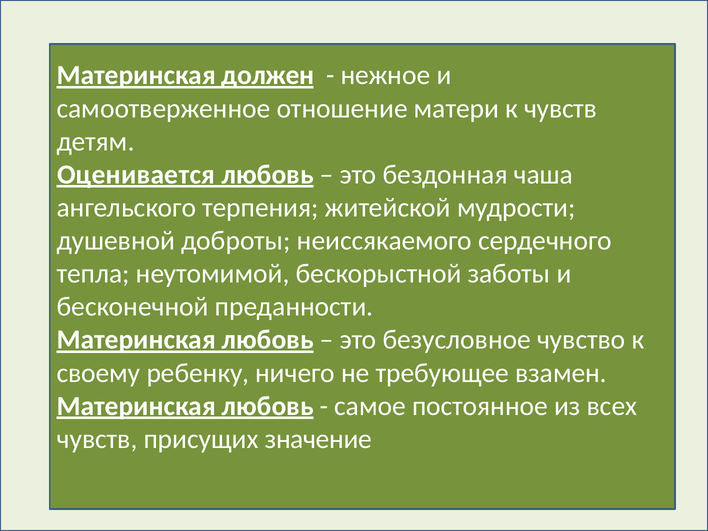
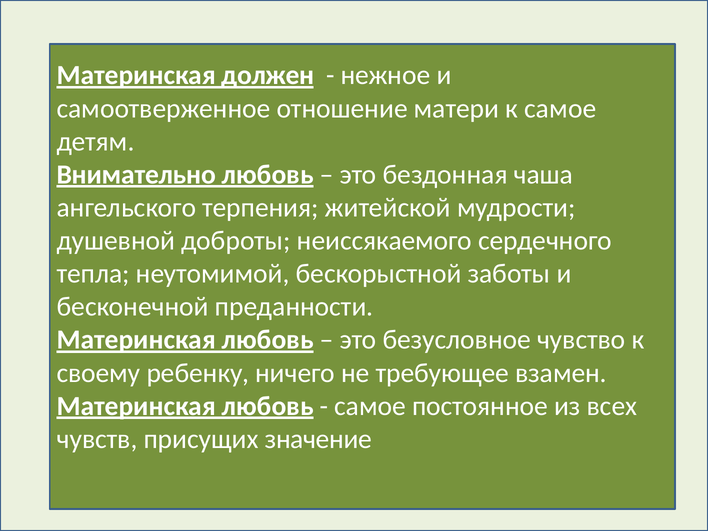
к чувств: чувств -> самое (560, 108)
Оценивается: Оценивается -> Внимательно (136, 175)
